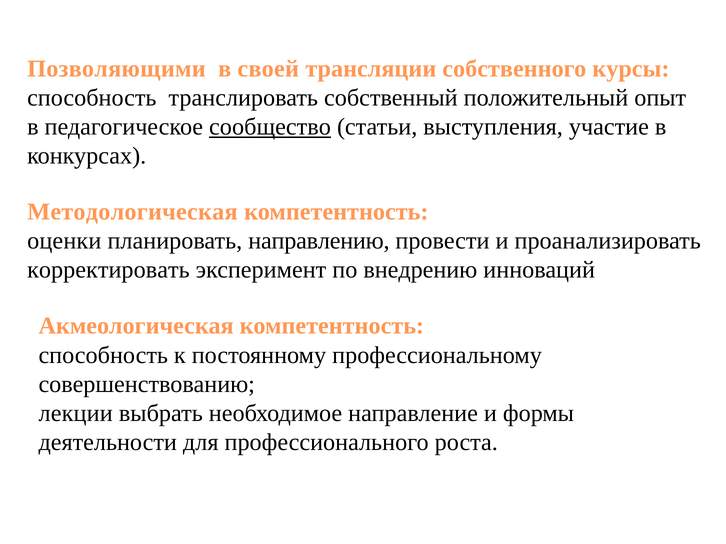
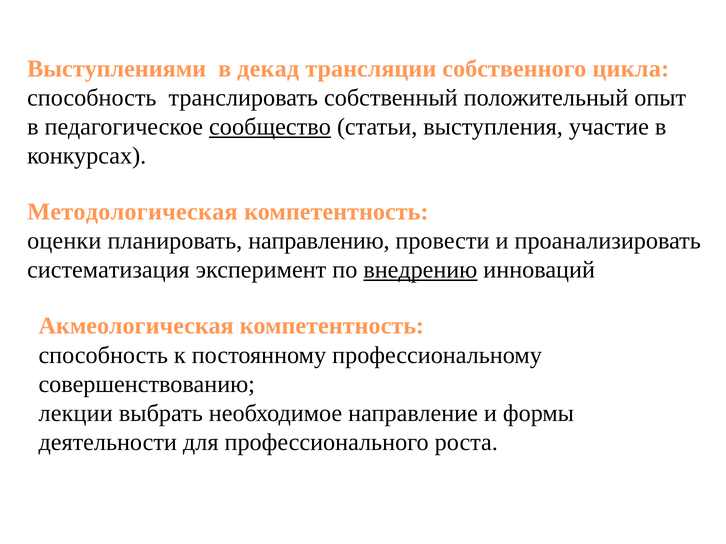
Позволяющими: Позволяющими -> Выступлениями (117, 69)
своей: своей -> декад (268, 69)
курсы: курсы -> цикла (631, 69)
корректировать: корректировать -> систематизация (108, 270)
внедрению underline: none -> present (420, 270)
